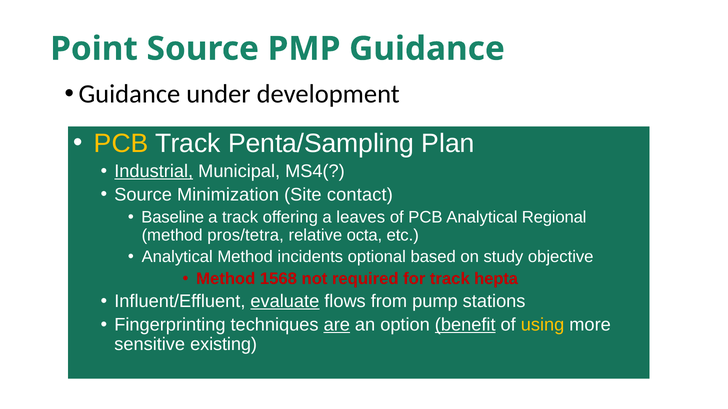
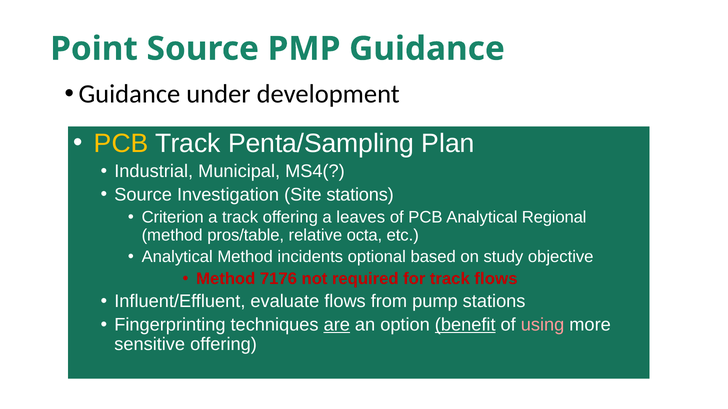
Industrial underline: present -> none (154, 171)
Minimization: Minimization -> Investigation (228, 195)
Site contact: contact -> stations (360, 195)
Baseline: Baseline -> Criterion (173, 217)
pros/tetra: pros/tetra -> pros/table (246, 235)
1568: 1568 -> 7176 (278, 279)
track hepta: hepta -> flows (496, 279)
evaluate underline: present -> none (285, 302)
using colour: yellow -> pink (543, 325)
sensitive existing: existing -> offering (224, 345)
